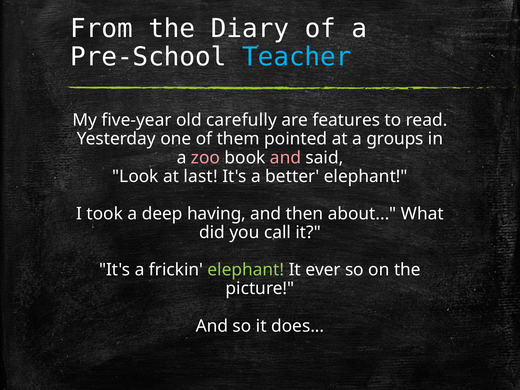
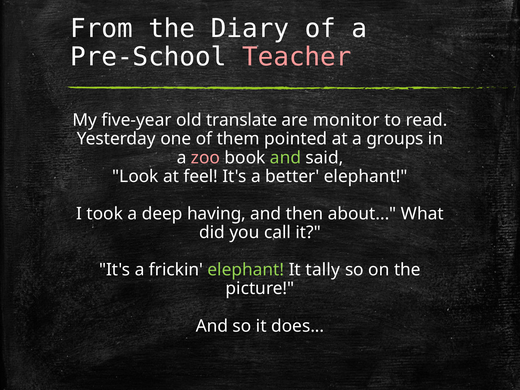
Teacher colour: light blue -> pink (297, 57)
carefully: carefully -> translate (242, 120)
features: features -> monitor (346, 120)
and colour: pink -> light green (286, 158)
last: last -> feel (201, 176)
ever: ever -> tally (323, 270)
